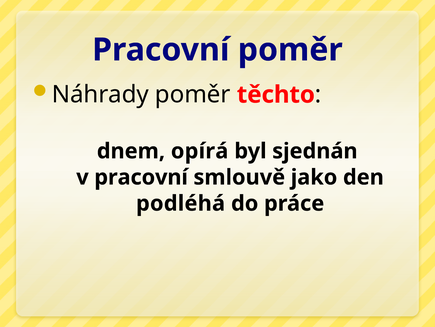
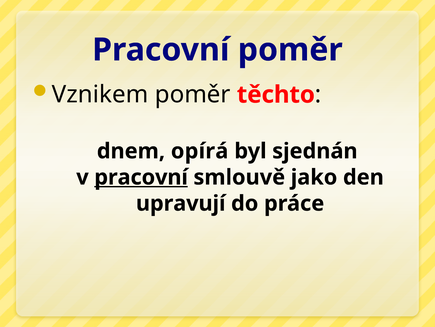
Náhrady: Náhrady -> Vznikem (100, 94)
pracovní underline: none -> present (141, 177)
podléhá: podléhá -> upravují (181, 203)
